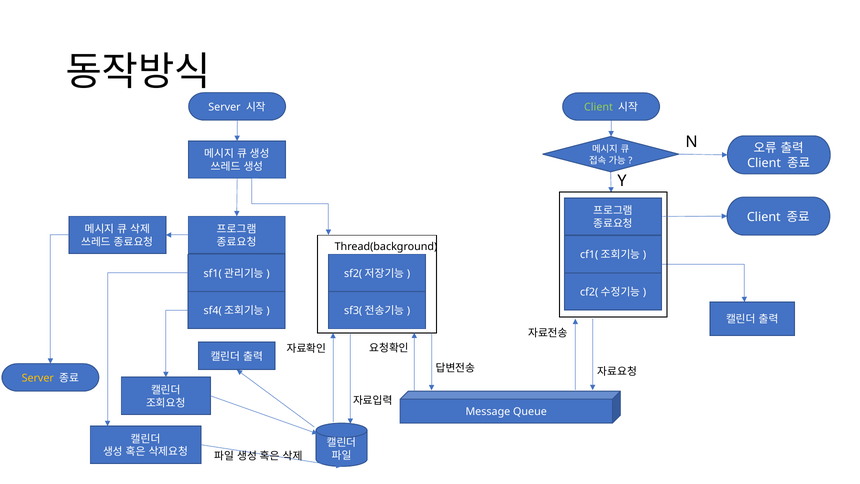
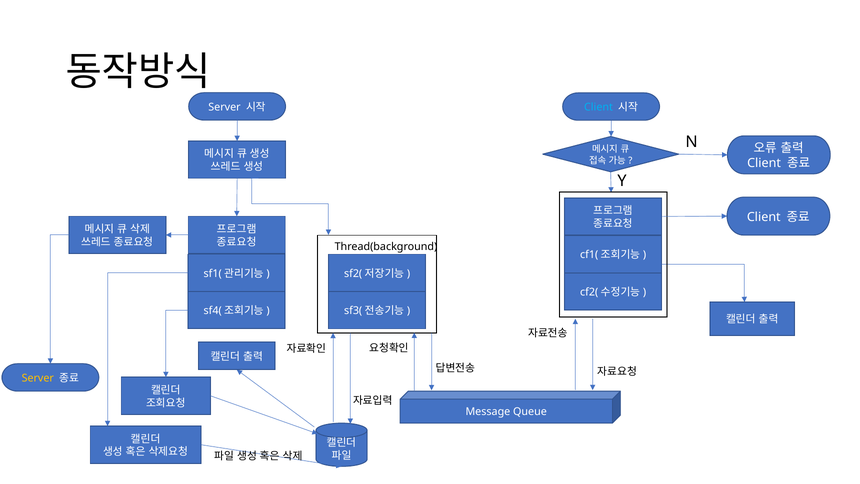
Client colour: light green -> light blue (599, 107)
